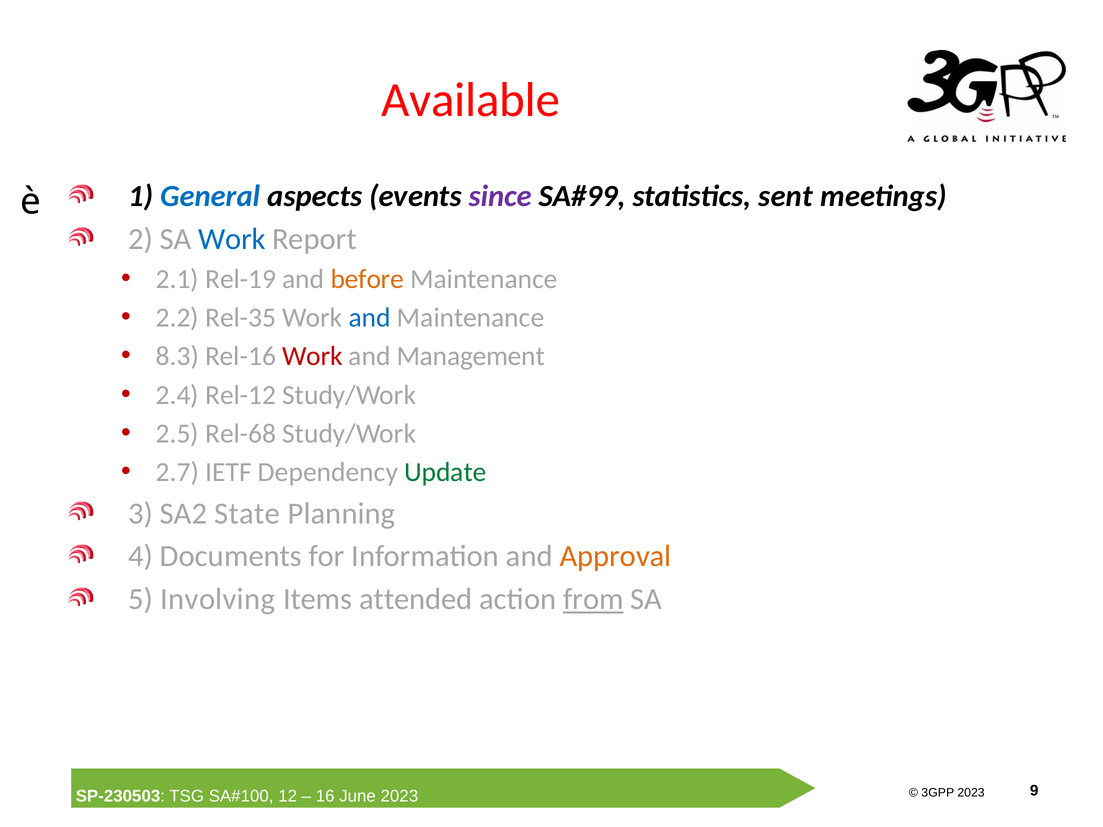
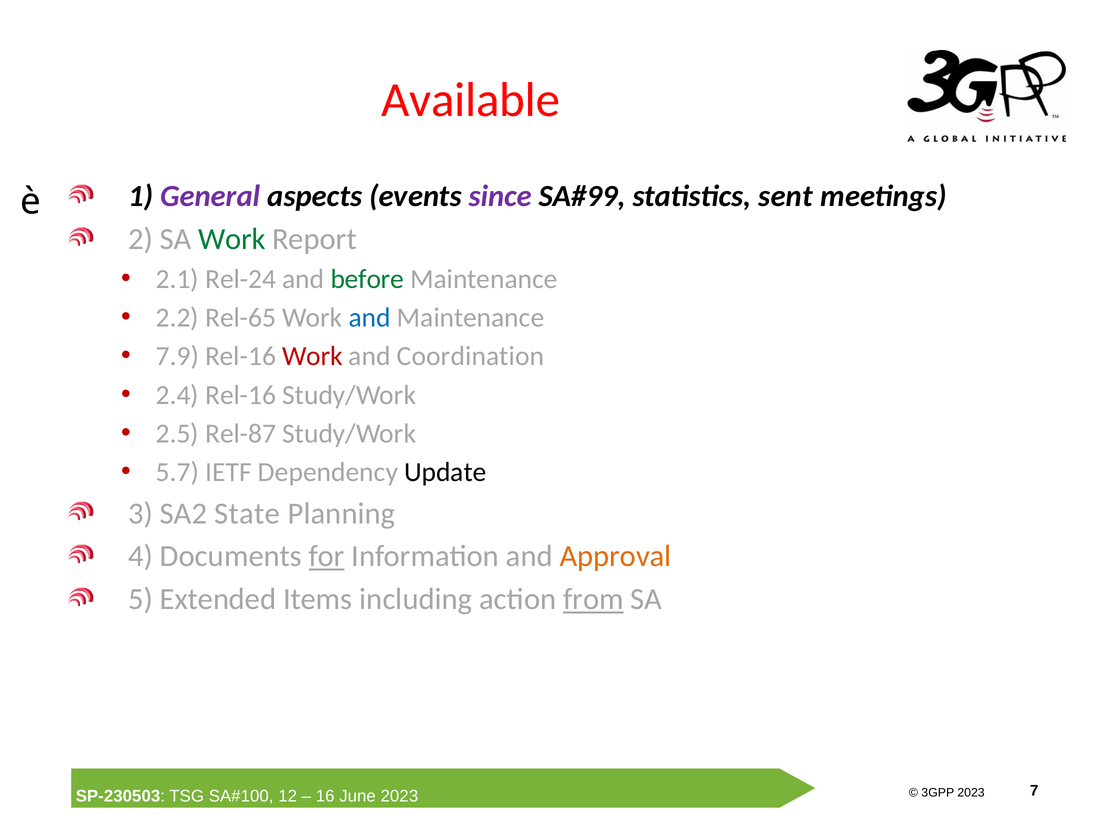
General colour: blue -> purple (210, 196)
Work colour: blue -> green (232, 239)
Rel-19: Rel-19 -> Rel-24 (241, 279)
before colour: orange -> green (367, 279)
Rel-35: Rel-35 -> Rel-65 (241, 318)
8.3: 8.3 -> 7.9 (177, 356)
Management: Management -> Coordination (471, 356)
2.4 Rel-12: Rel-12 -> Rel-16 (241, 395)
Rel-68: Rel-68 -> Rel-87 (241, 434)
2.7: 2.7 -> 5.7 (177, 472)
Update colour: green -> black (445, 472)
for underline: none -> present (327, 556)
Involving: Involving -> Extended (218, 599)
attended: attended -> including (416, 599)
9: 9 -> 7 (1034, 791)
